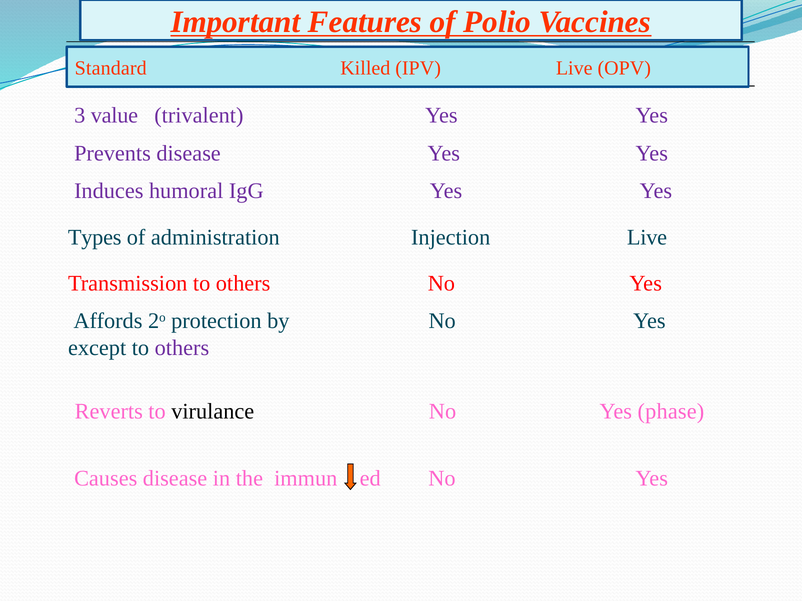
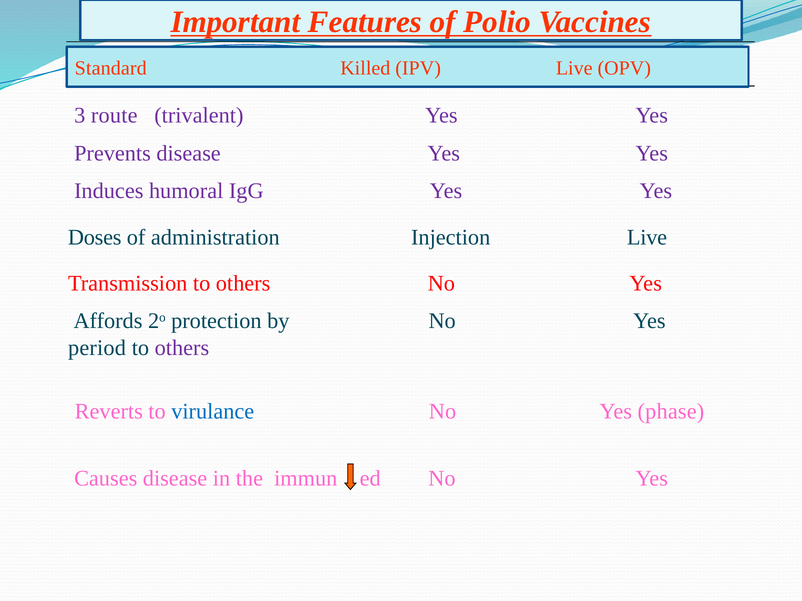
value: value -> route (114, 116)
Types: Types -> Doses (95, 238)
except: except -> period (97, 348)
virulance colour: black -> blue (213, 412)
